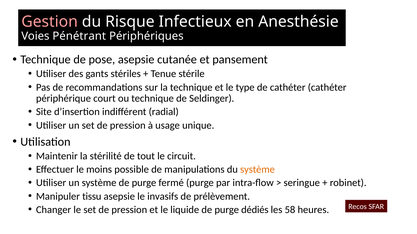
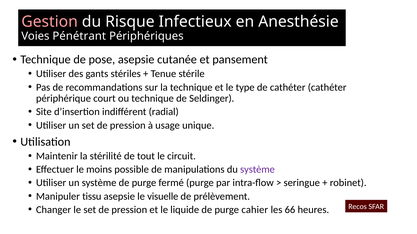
système colour: orange -> purple (257, 170)
invasifs: invasifs -> visuelle (163, 197)
dédiés: dédiés -> cahier (255, 210)
58: 58 -> 66 (290, 210)
